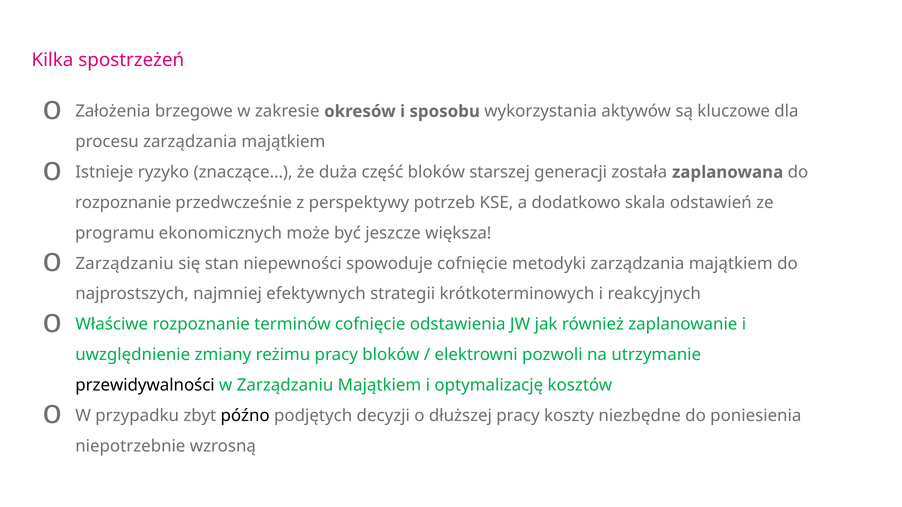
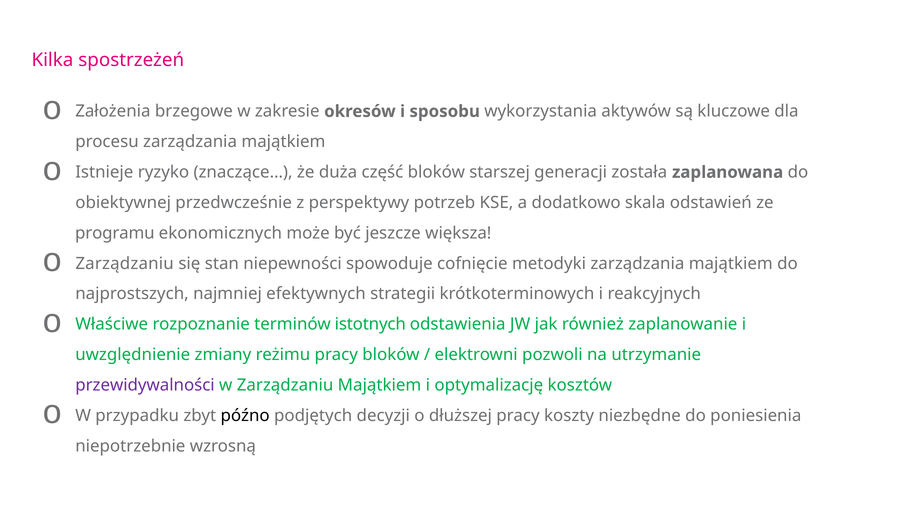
rozpoznanie: rozpoznanie -> obiektywnej (123, 203)
terminów cofnięcie: cofnięcie -> istotnych (370, 325)
przewidywalności colour: black -> purple (145, 385)
